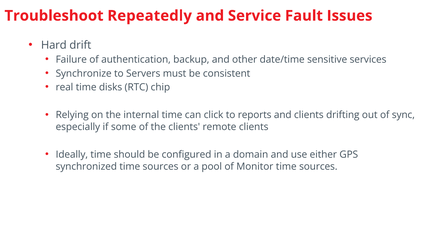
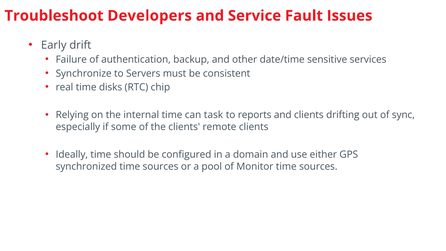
Repeatedly: Repeatedly -> Developers (150, 16)
Hard: Hard -> Early (54, 45)
click: click -> task (213, 115)
